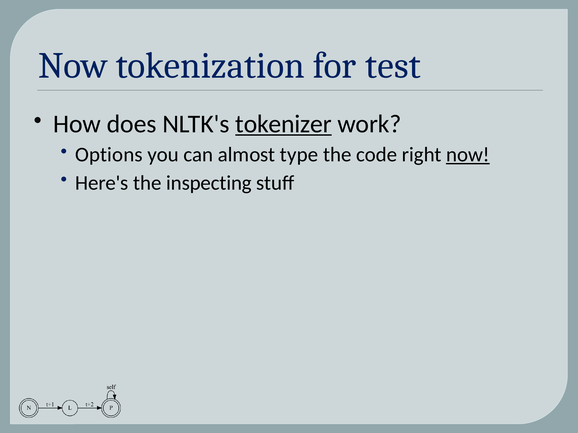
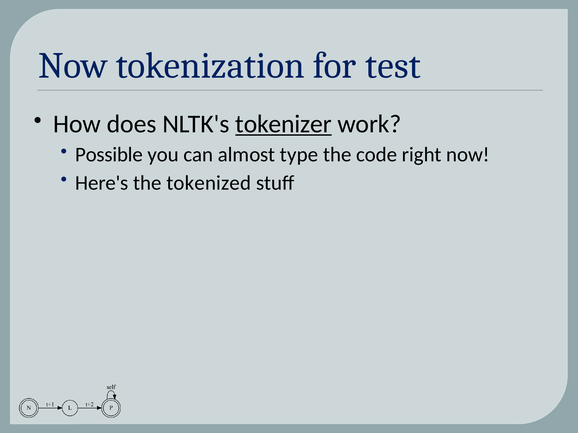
Options: Options -> Possible (109, 155)
now underline: present -> none (468, 155)
inspecting: inspecting -> tokenized (209, 183)
